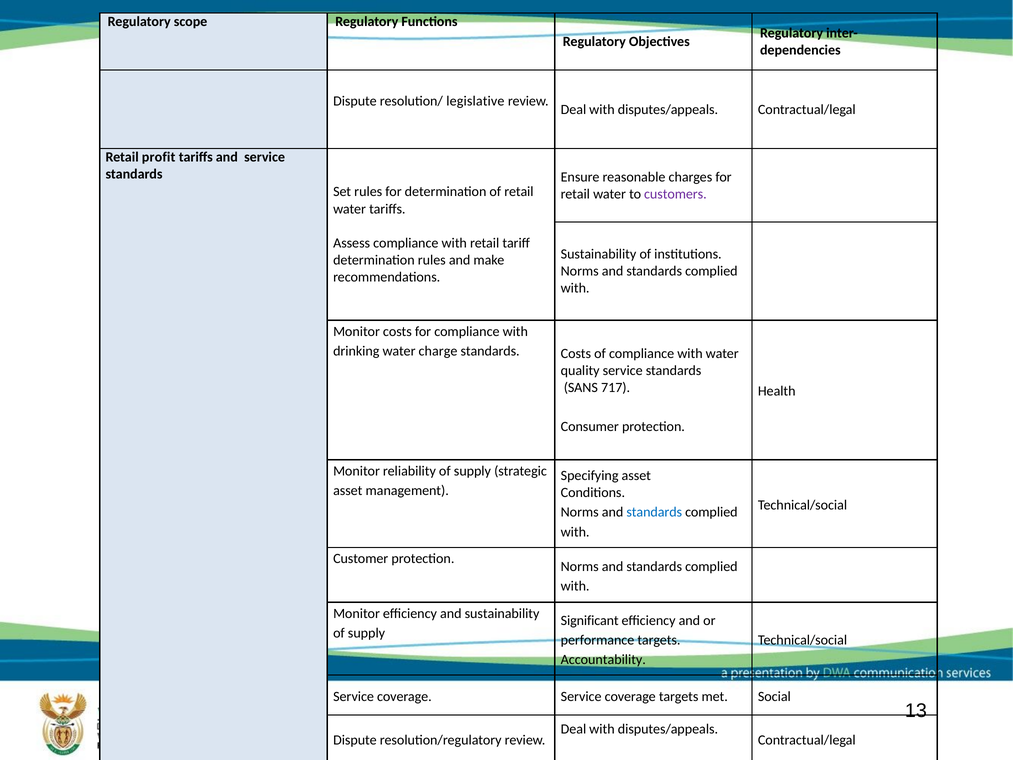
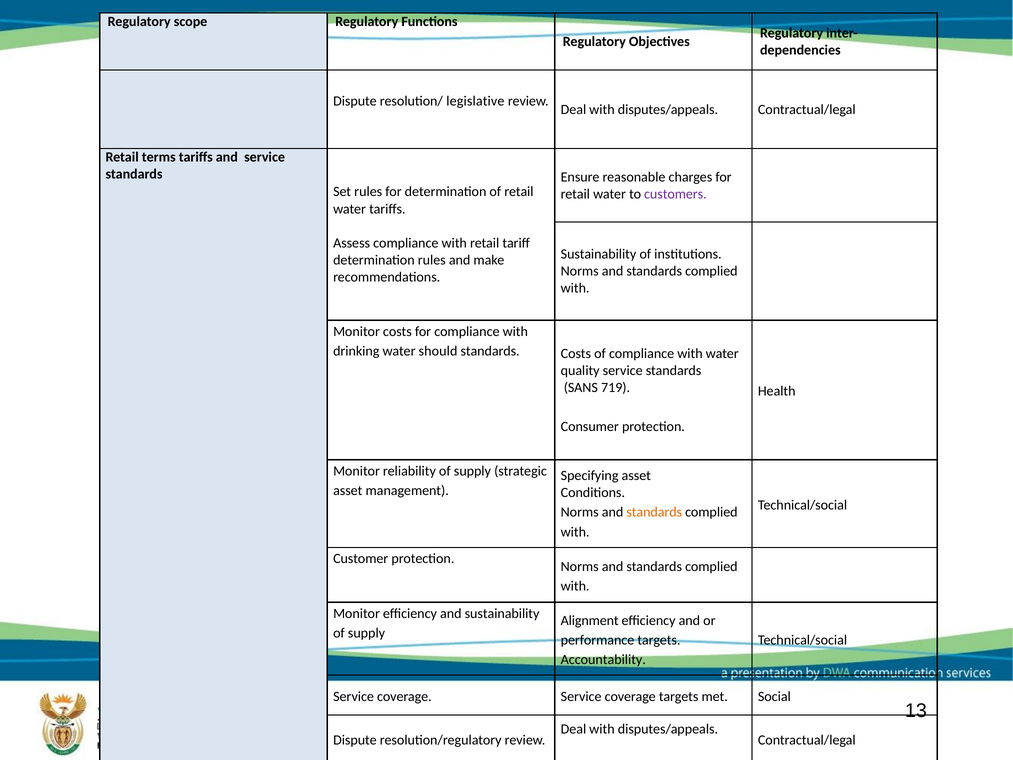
profit: profit -> terms (159, 157)
charge: charge -> should (438, 351)
717: 717 -> 719 (616, 387)
standards colour: blue -> orange (654, 512)
Significant: Significant -> Alignment (590, 620)
